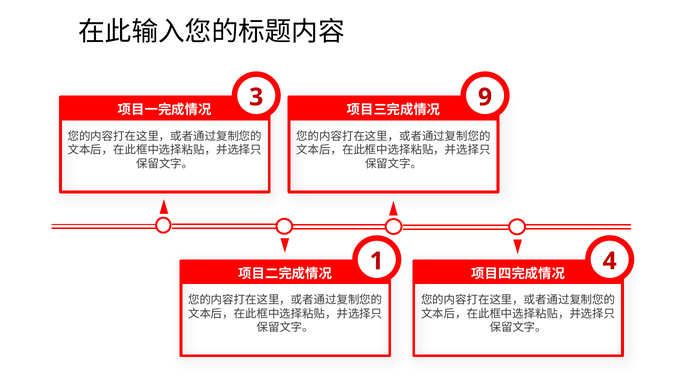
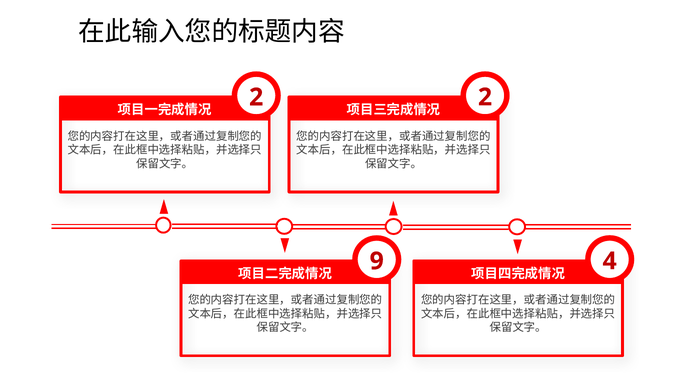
3: 3 -> 2 (256, 97)
9: 9 -> 2 (485, 97)
1: 1 -> 9 (377, 261)
